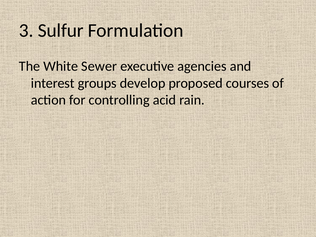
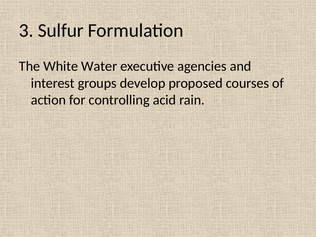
Sewer: Sewer -> Water (99, 66)
